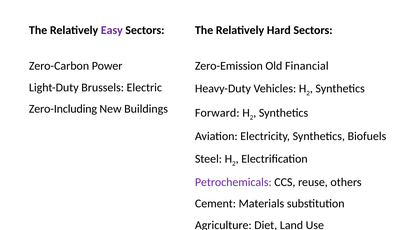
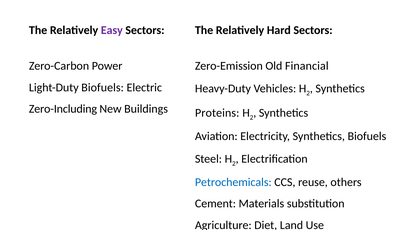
Light-Duty Brussels: Brussels -> Biofuels (103, 87)
Forward: Forward -> Proteins (217, 113)
Petrochemicals colour: purple -> blue (233, 182)
